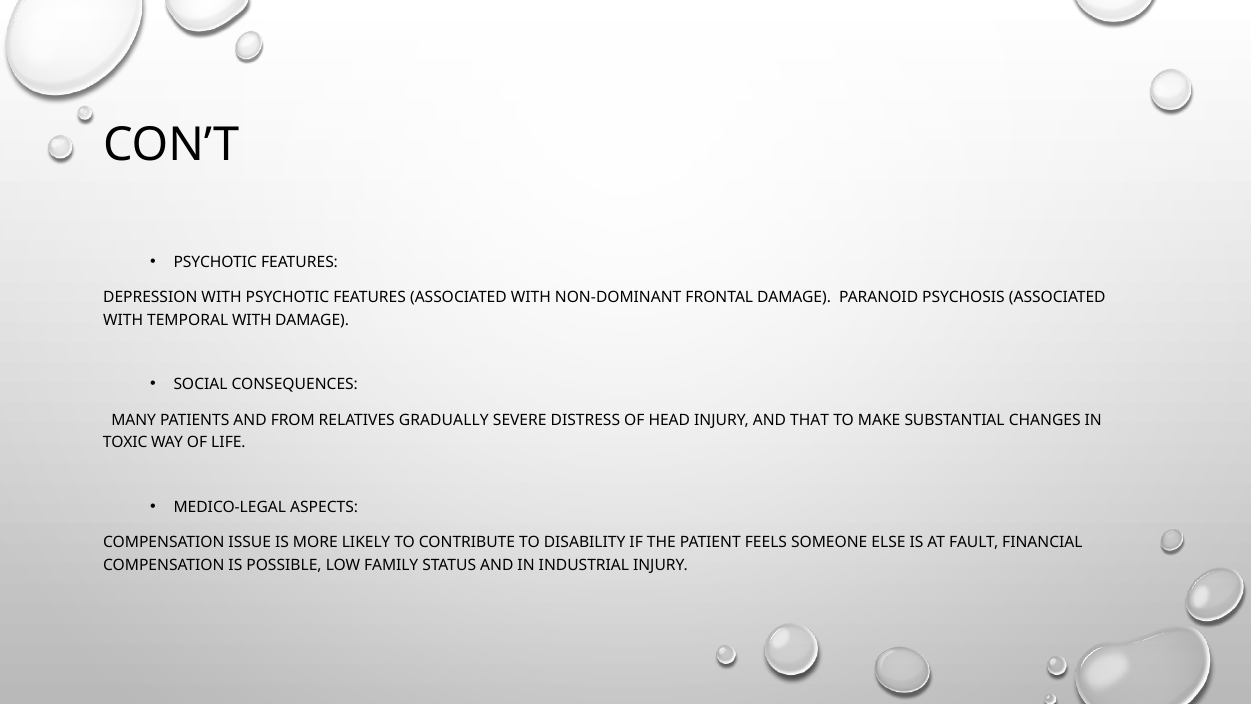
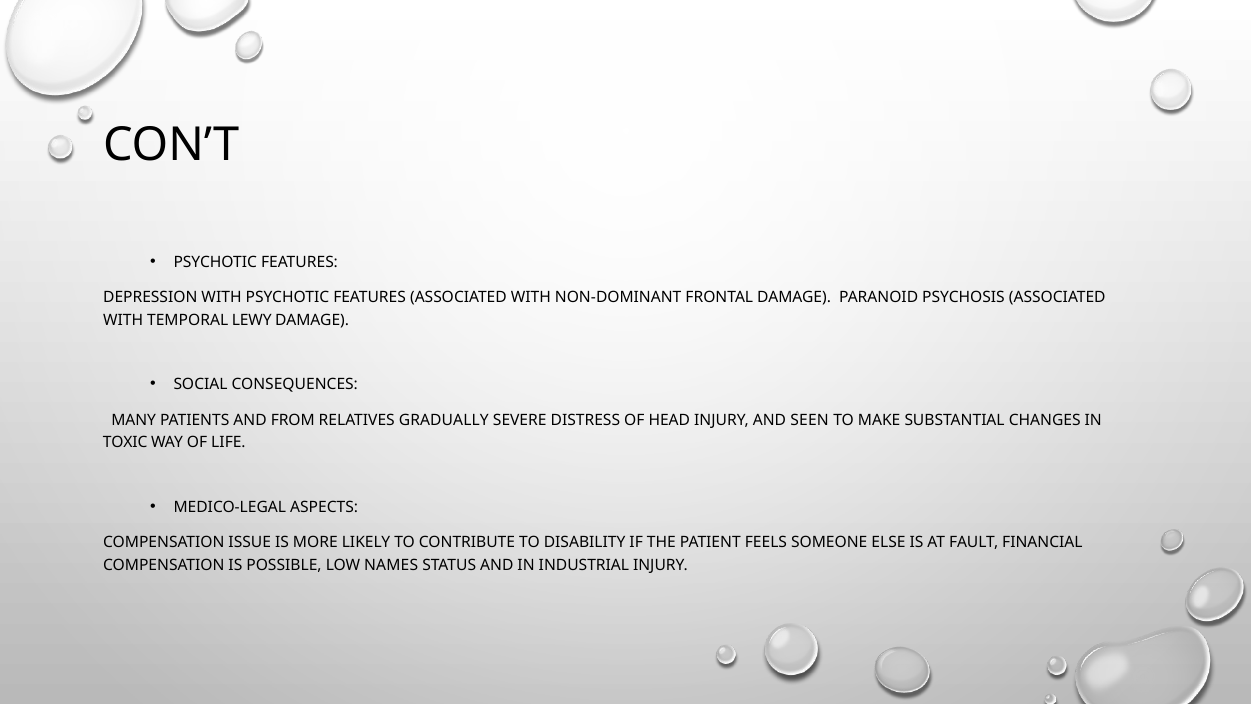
TEMPORAL WITH: WITH -> LEWY (252, 320)
THAT: THAT -> SEEN (810, 420)
FAMILY: FAMILY -> NAMES (391, 565)
